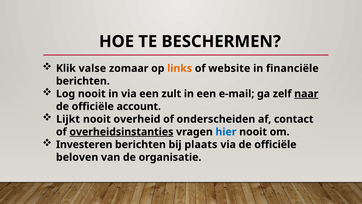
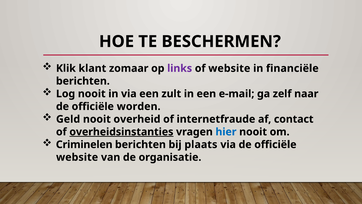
valse: valse -> klant (92, 68)
links colour: orange -> purple (180, 68)
naar underline: present -> none (306, 94)
account: account -> worden (139, 106)
Lijkt: Lijkt -> Geld (68, 119)
onderscheiden: onderscheiden -> internetfraude (216, 119)
Investeren: Investeren -> Criminelen (84, 144)
beloven: beloven -> website (77, 157)
